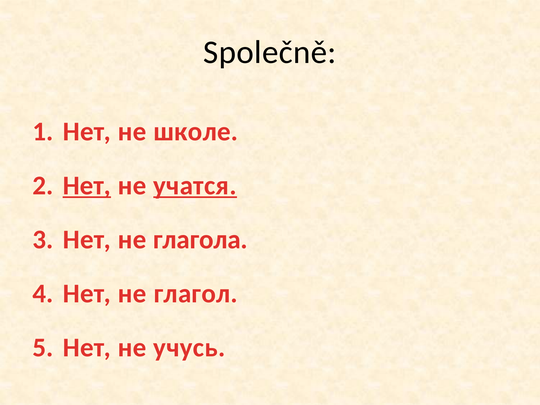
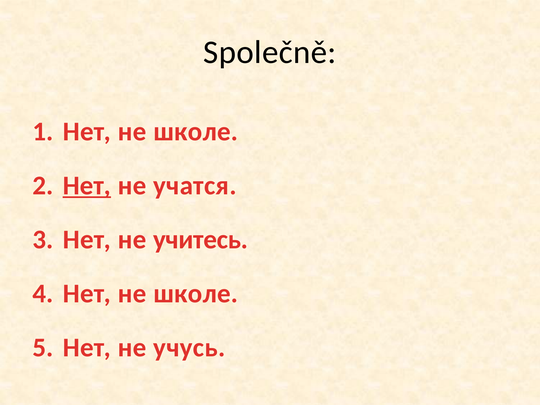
учатся underline: present -> none (195, 185)
глагола: глагола -> учитесь (201, 239)
глагол: глагол -> школе (196, 293)
